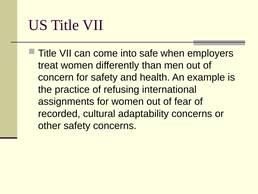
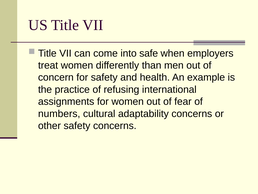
recorded: recorded -> numbers (59, 113)
